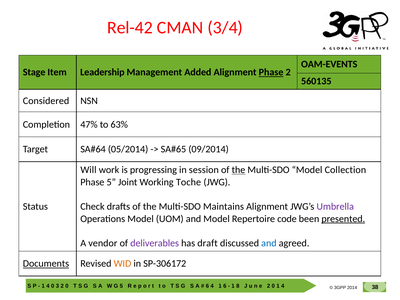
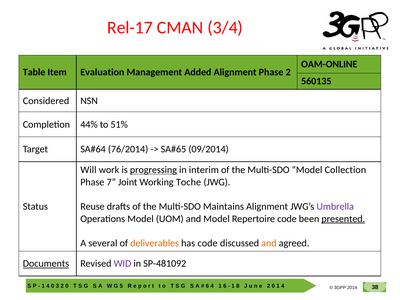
Rel-42: Rel-42 -> Rel-17 (130, 28)
OAM-EVENTS: OAM-EVENTS -> OAM-ONLINE (329, 64)
Stage: Stage -> Table (34, 72)
Leadership: Leadership -> Evaluation (102, 72)
Phase underline: present -> none (271, 72)
47%: 47% -> 44% (89, 124)
63%: 63% -> 51% (119, 124)
05/2014: 05/2014 -> 76/2014 (128, 149)
progressing underline: none -> present (153, 170)
session: session -> interim (204, 170)
the underline: present -> none (238, 170)
Phase 5: 5 -> 7 (111, 182)
Check: Check -> Reuse (92, 206)
vendor: vendor -> several (103, 243)
deliverables colour: purple -> orange (155, 243)
has draft: draft -> code (208, 243)
and colour: blue -> orange (269, 243)
WID colour: orange -> purple (122, 264)
SP-306172: SP-306172 -> SP-481092 (165, 264)
